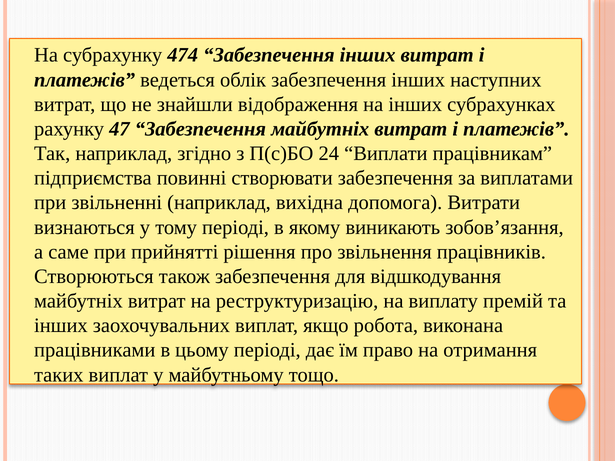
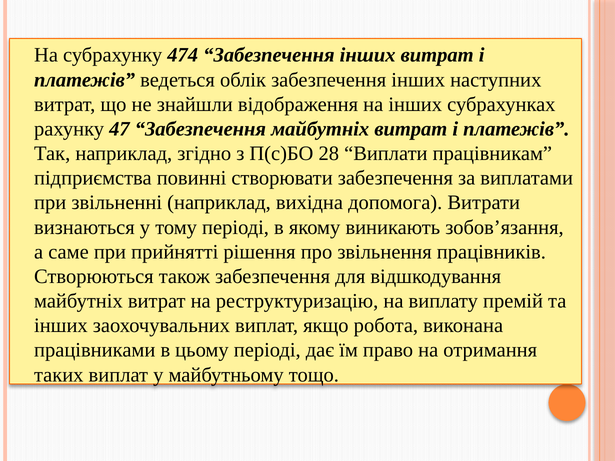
24: 24 -> 28 (329, 154)
